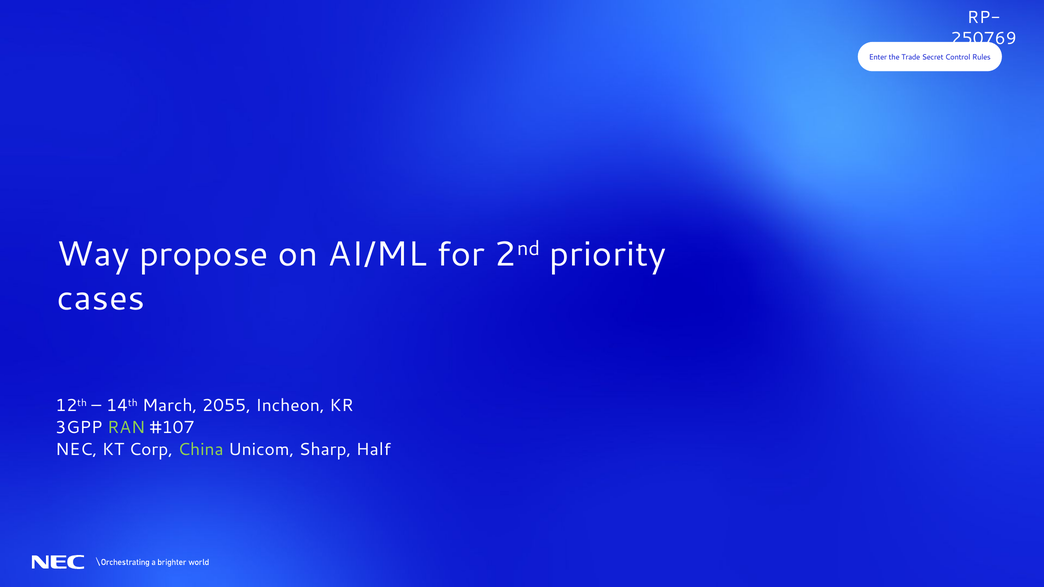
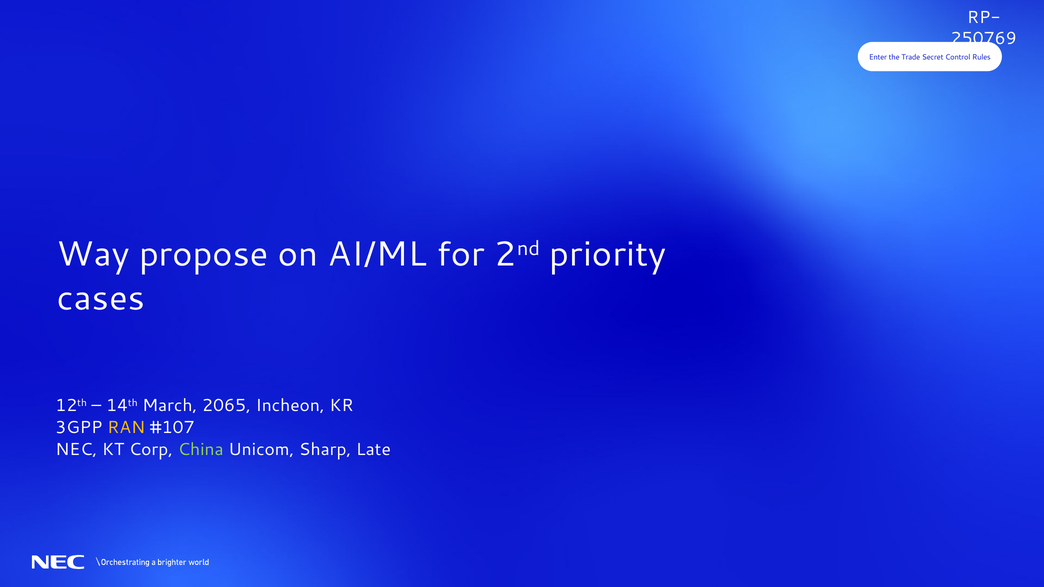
2055: 2055 -> 2065 (226, 406)
RAN colour: light green -> yellow (126, 428)
Half: Half -> Late (373, 449)
